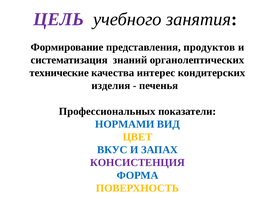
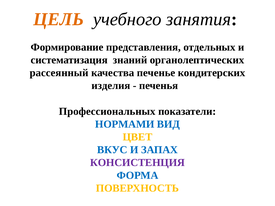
ЦЕЛЬ colour: purple -> orange (59, 19)
продуктов: продуктов -> отдельных (209, 47)
технические: технические -> рассеянный (59, 73)
интерес: интерес -> печенье (156, 73)
